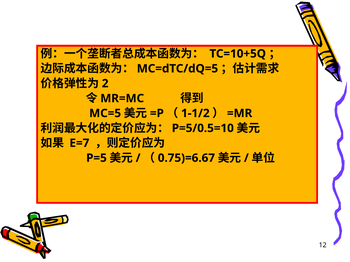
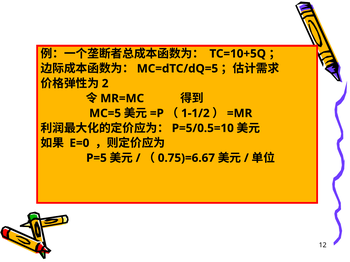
E=7: E=7 -> E=0 (79, 143)
